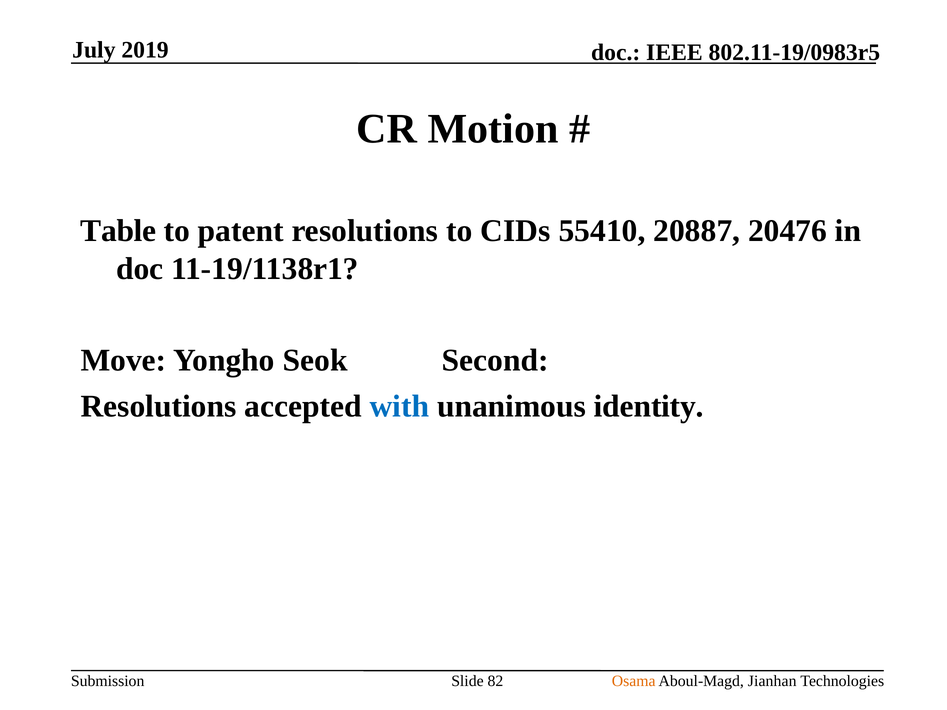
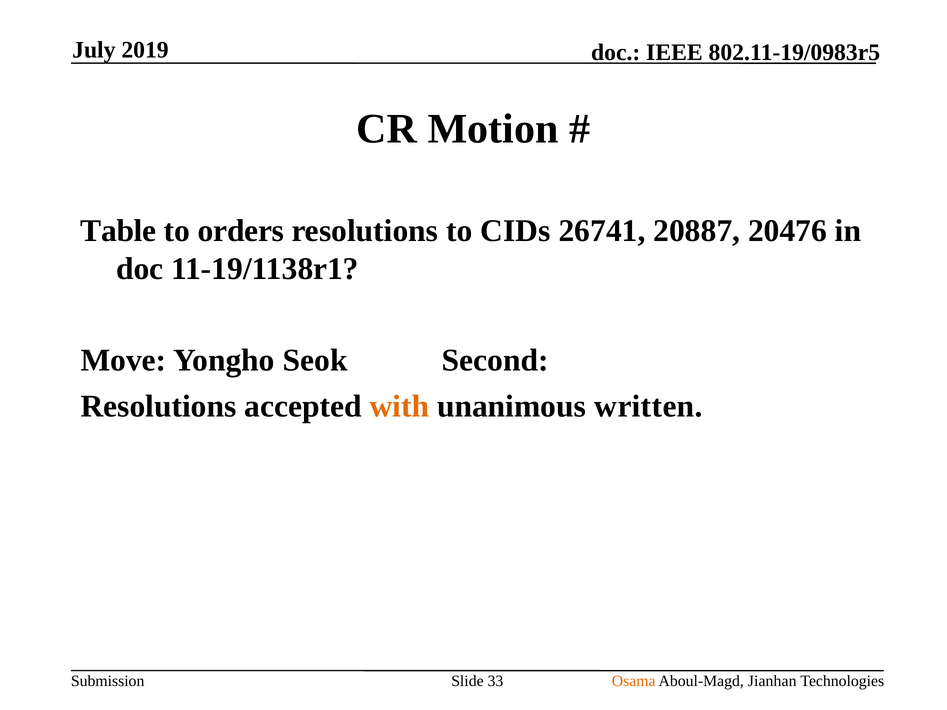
patent: patent -> orders (241, 231)
55410: 55410 -> 26741 (602, 231)
with colour: blue -> orange (399, 406)
identity: identity -> written (649, 406)
82: 82 -> 33 (495, 681)
